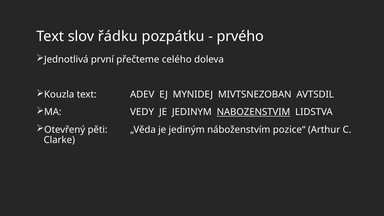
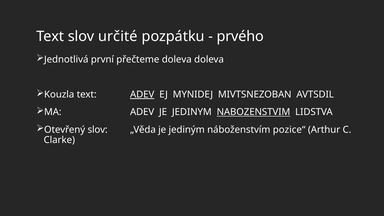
řádku: řádku -> určité (118, 36)
přečteme celého: celého -> doleva (177, 59)
ADEV underline: none -> present (142, 95)
MA VEDY: VEDY -> ADEV (142, 112)
Otevřený pěti: pěti -> slov (98, 130)
